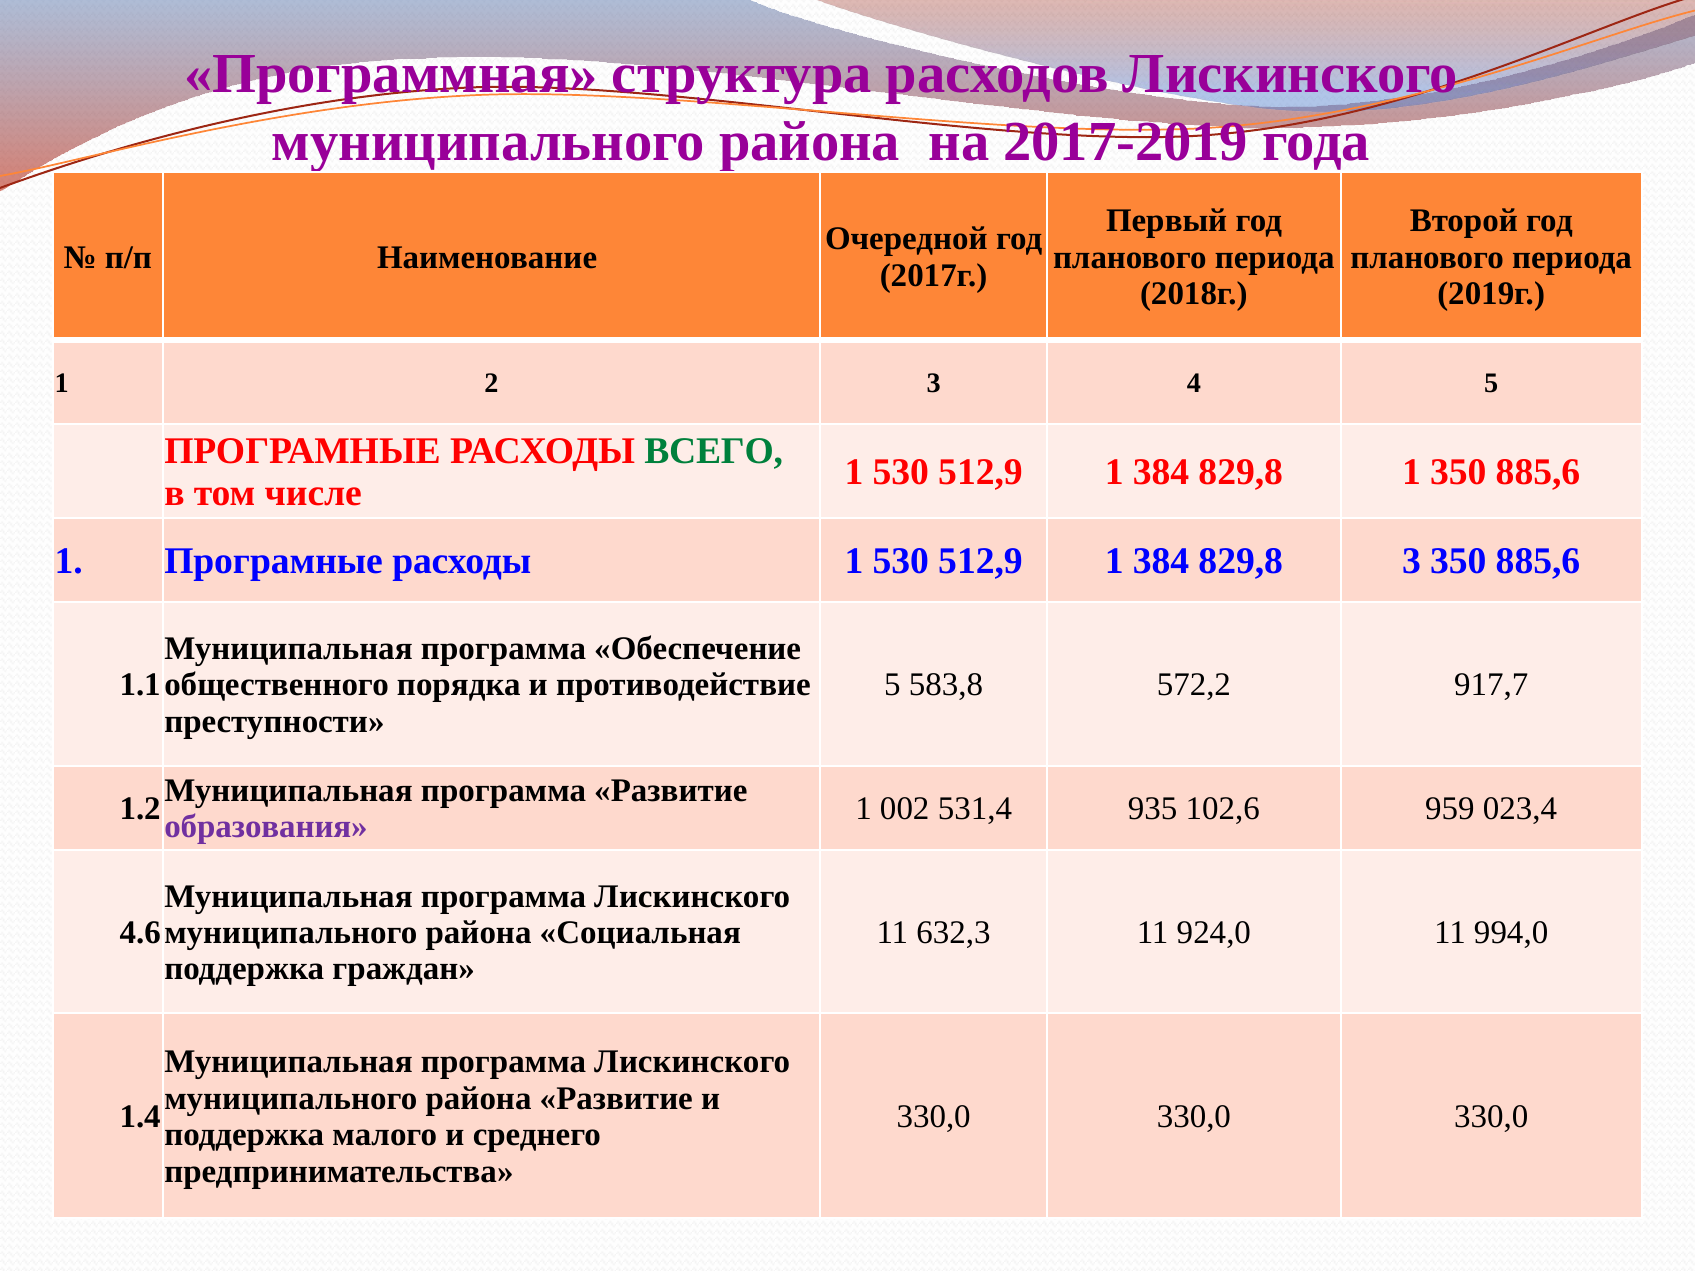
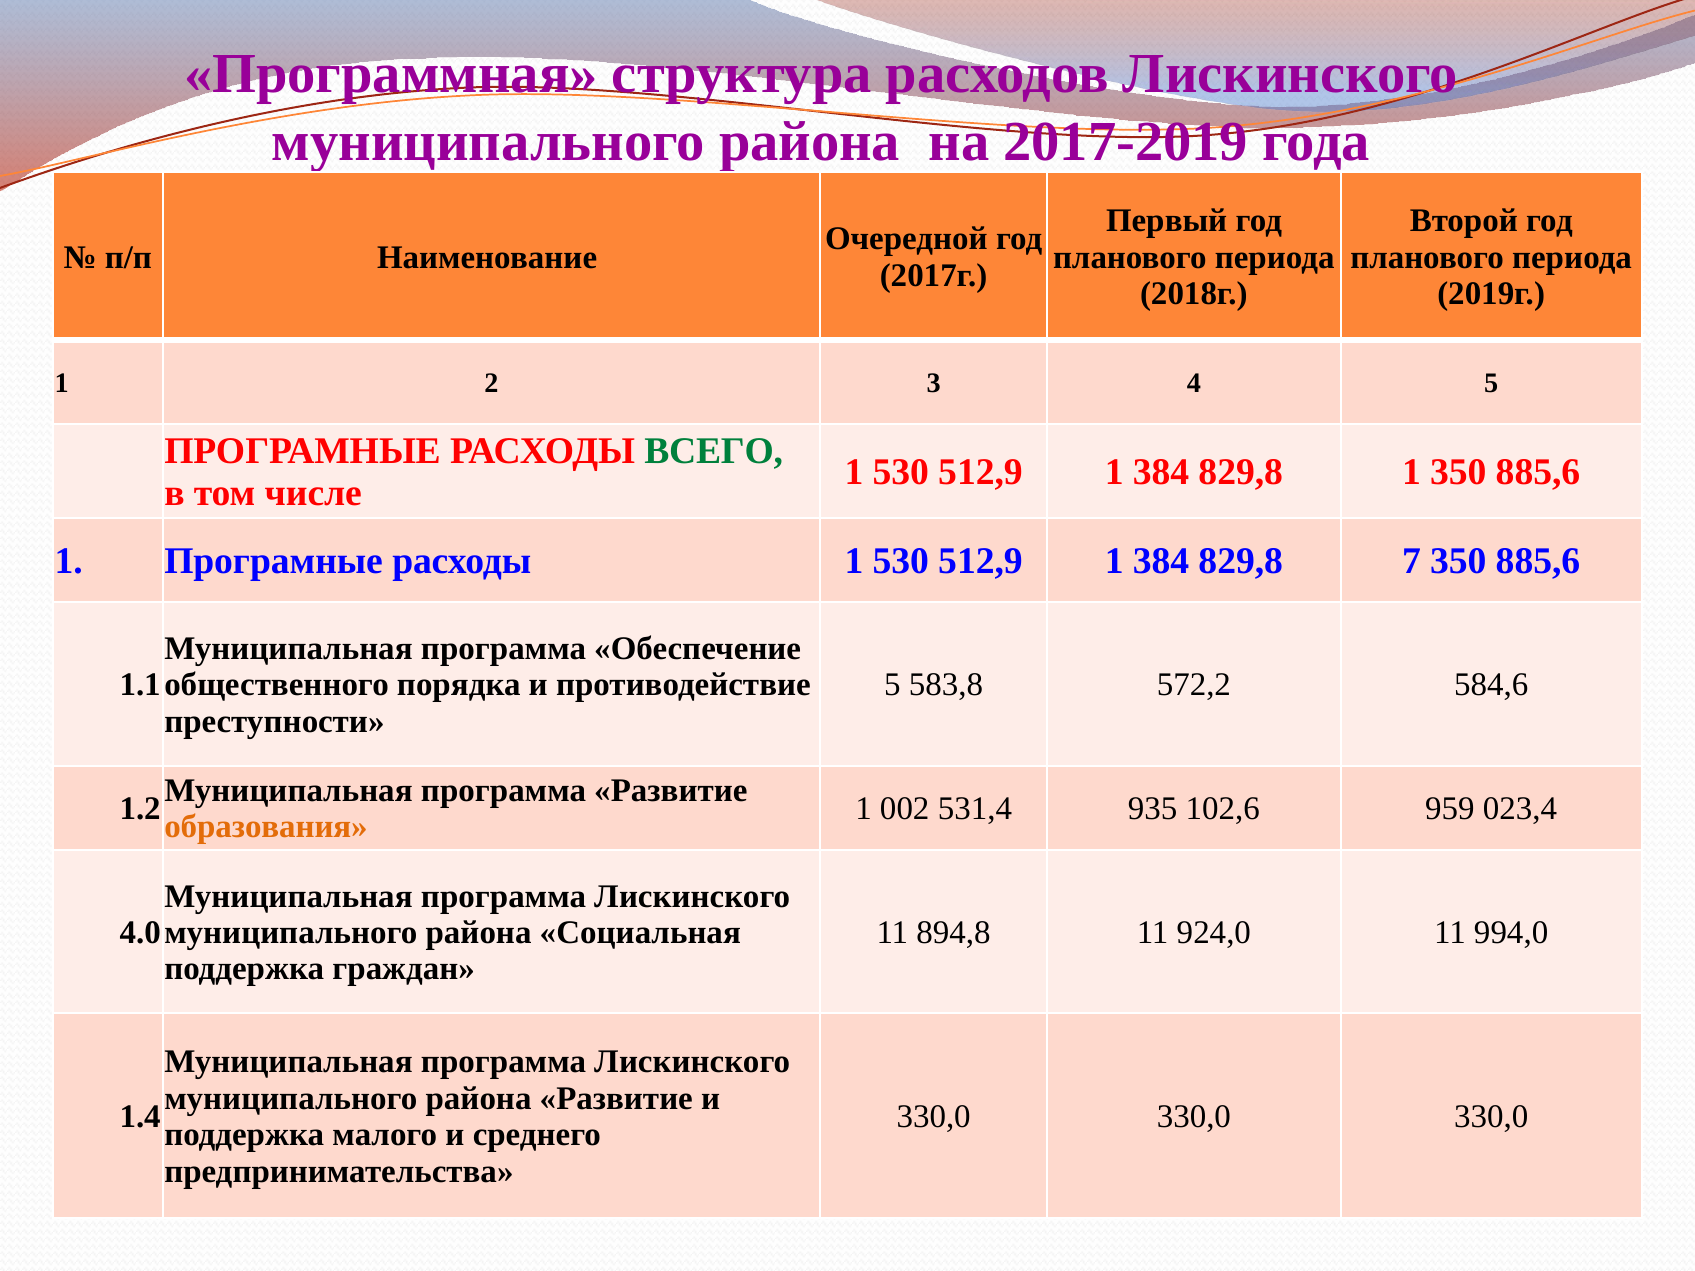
829,8 3: 3 -> 7 (1412, 561)
917,7: 917,7 -> 584,6 (1491, 685)
образования colour: purple -> orange (266, 827)
4.6: 4.6 -> 4.0 (140, 933)
632,3: 632,3 -> 894,8 (954, 933)
